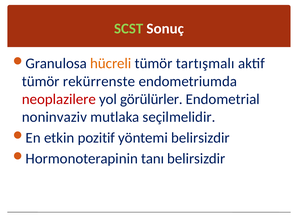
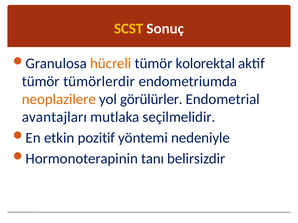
SCST colour: light green -> yellow (129, 29)
tartışmalı: tartışmalı -> kolorektal (205, 64)
rekürrenste: rekürrenste -> tümörlerdir (99, 82)
neoplazilere colour: red -> orange (59, 99)
noninvaziv: noninvaziv -> avantajları (54, 117)
yöntemi belirsizdir: belirsizdir -> nedeniyle (200, 138)
